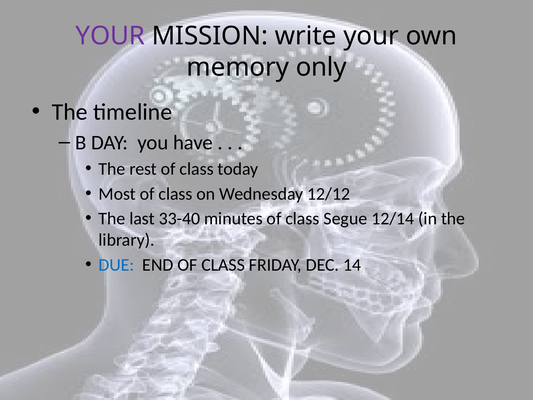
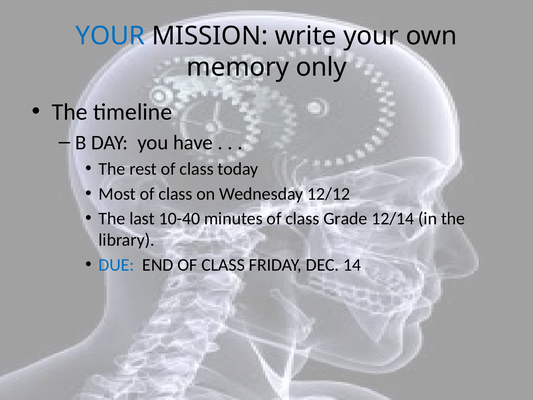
YOUR colour: purple -> blue (110, 36)
33-40: 33-40 -> 10-40 (179, 219)
Segue: Segue -> Grade (345, 219)
